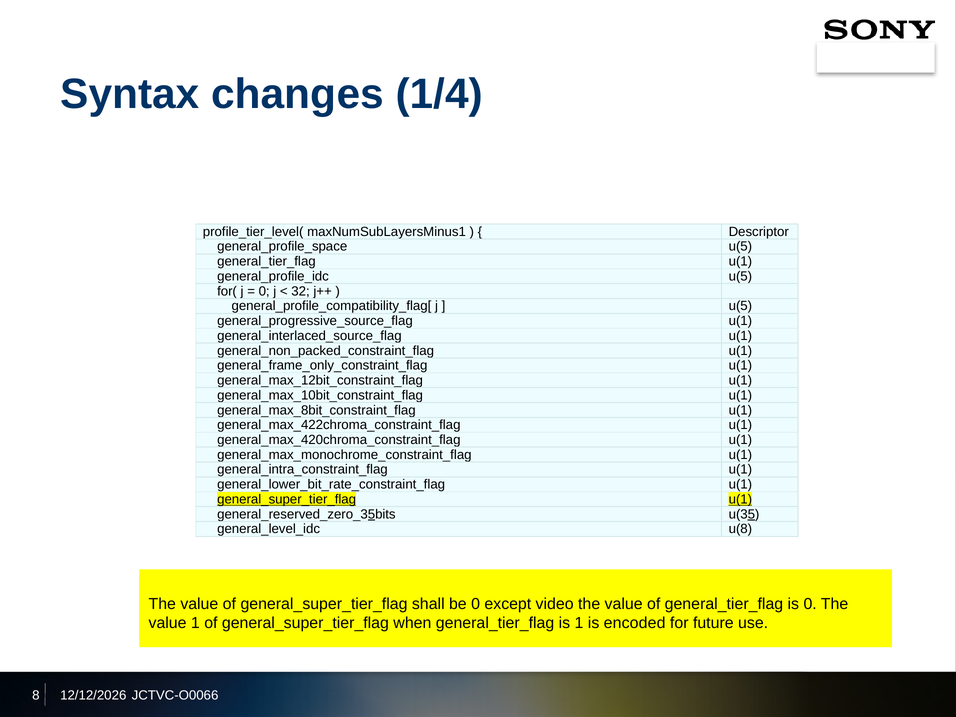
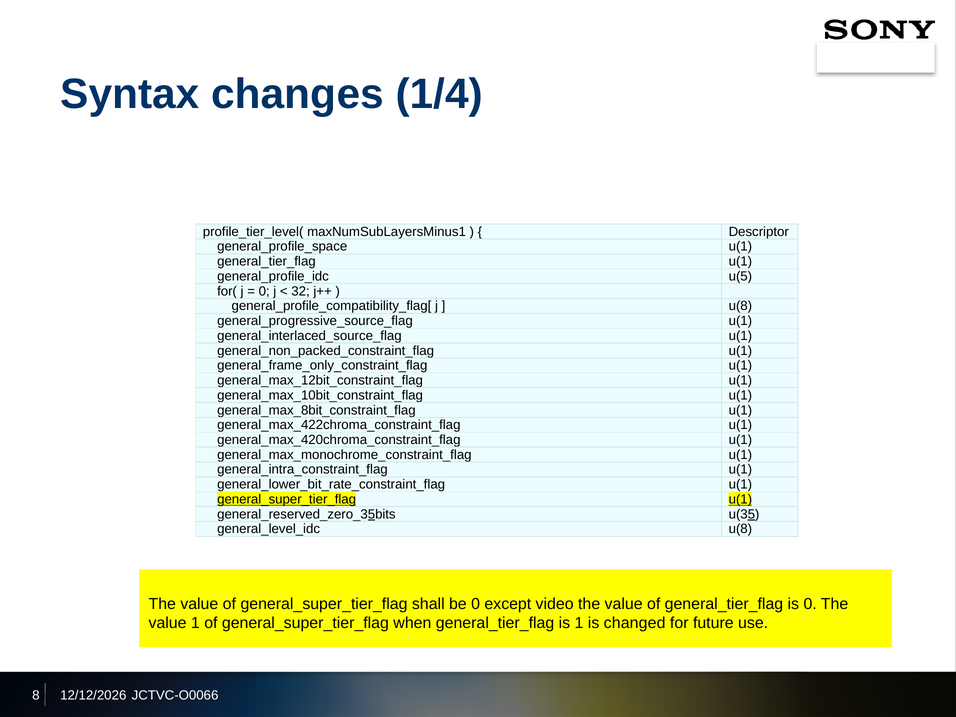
u(5: u(5 -> u(1 (740, 247)
u(5: u(5 -> u(8 (740, 306)
encoded: encoded -> changed (635, 623)
